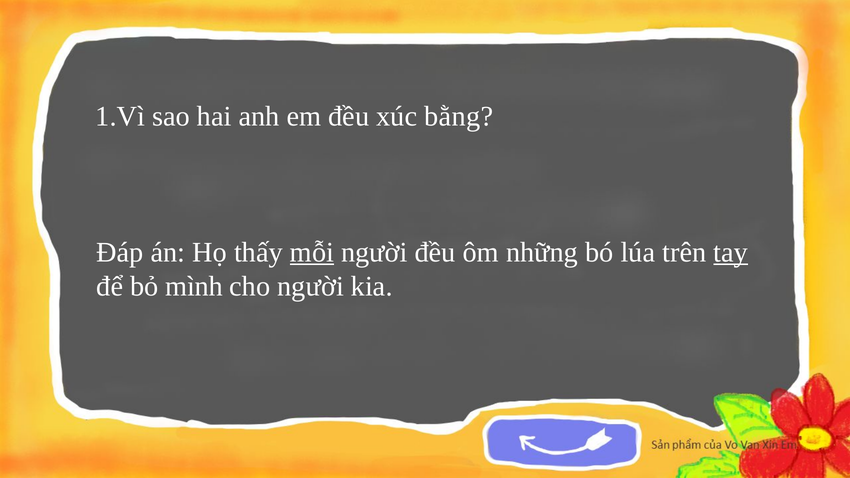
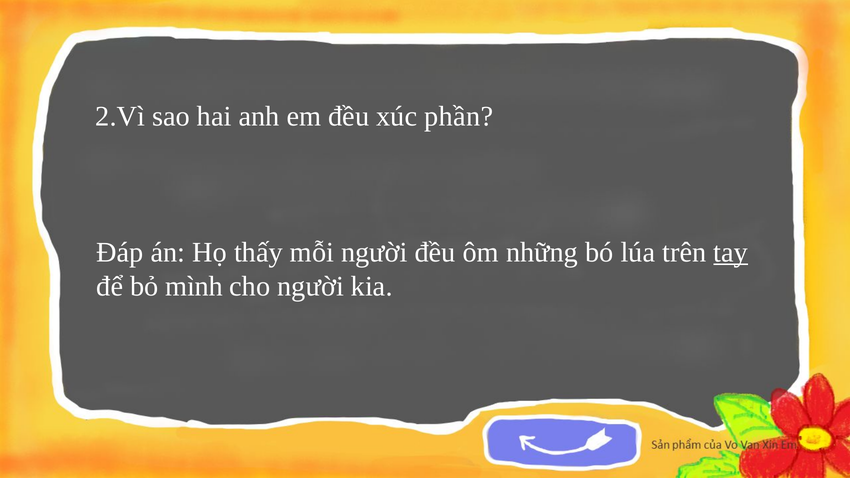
1.Vì: 1.Vì -> 2.Vì (120, 117)
bằng: bằng -> phần (459, 117)
mỗi underline: present -> none (312, 252)
